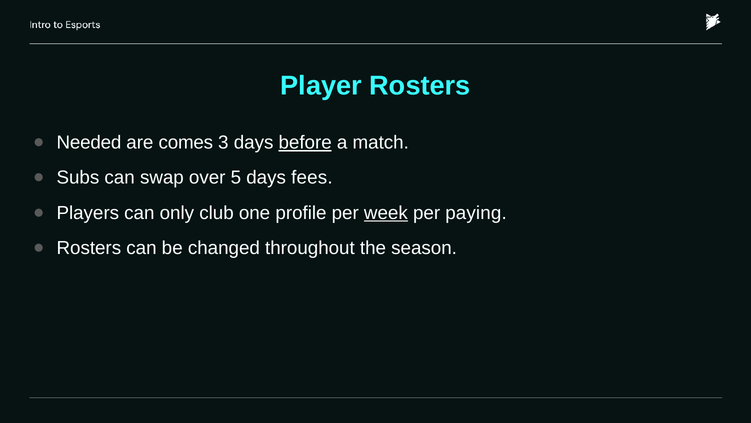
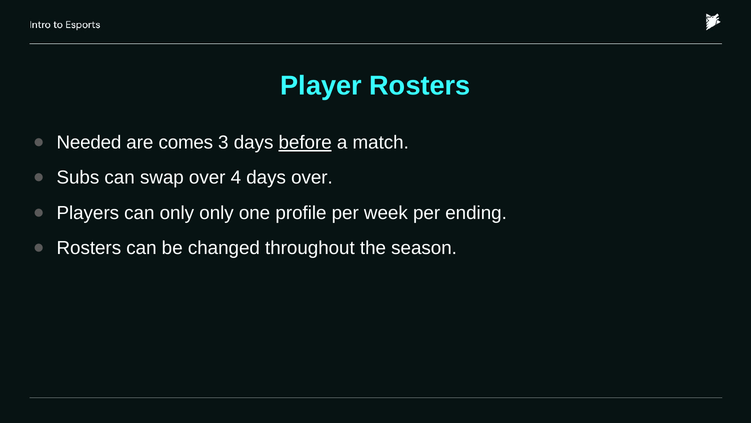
5: 5 -> 4 (236, 178)
days fees: fees -> over (312, 178)
only club: club -> only (217, 213)
week underline: present -> none (386, 213)
paying: paying -> ending (476, 213)
